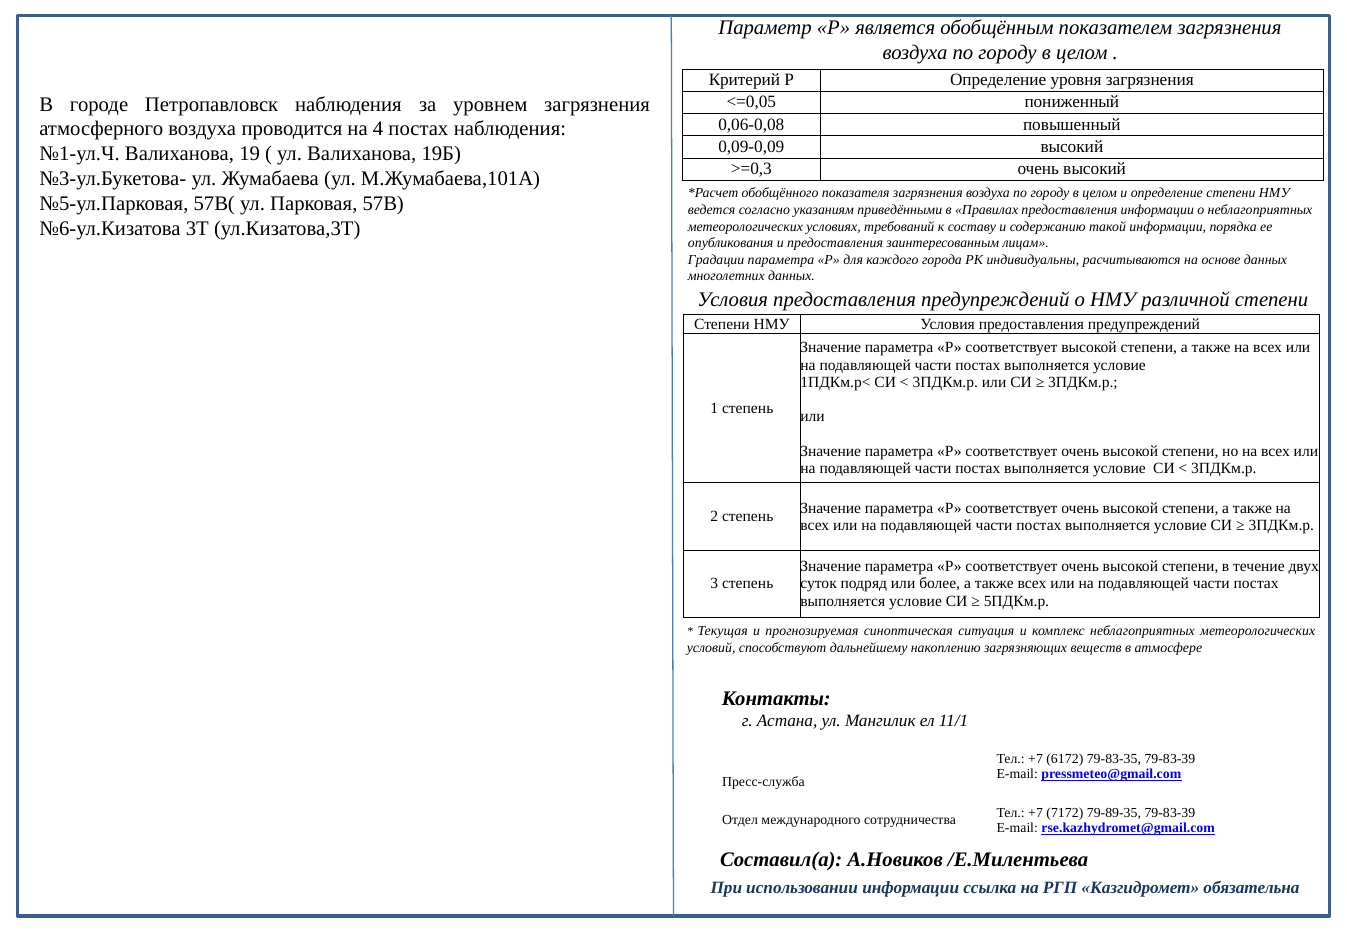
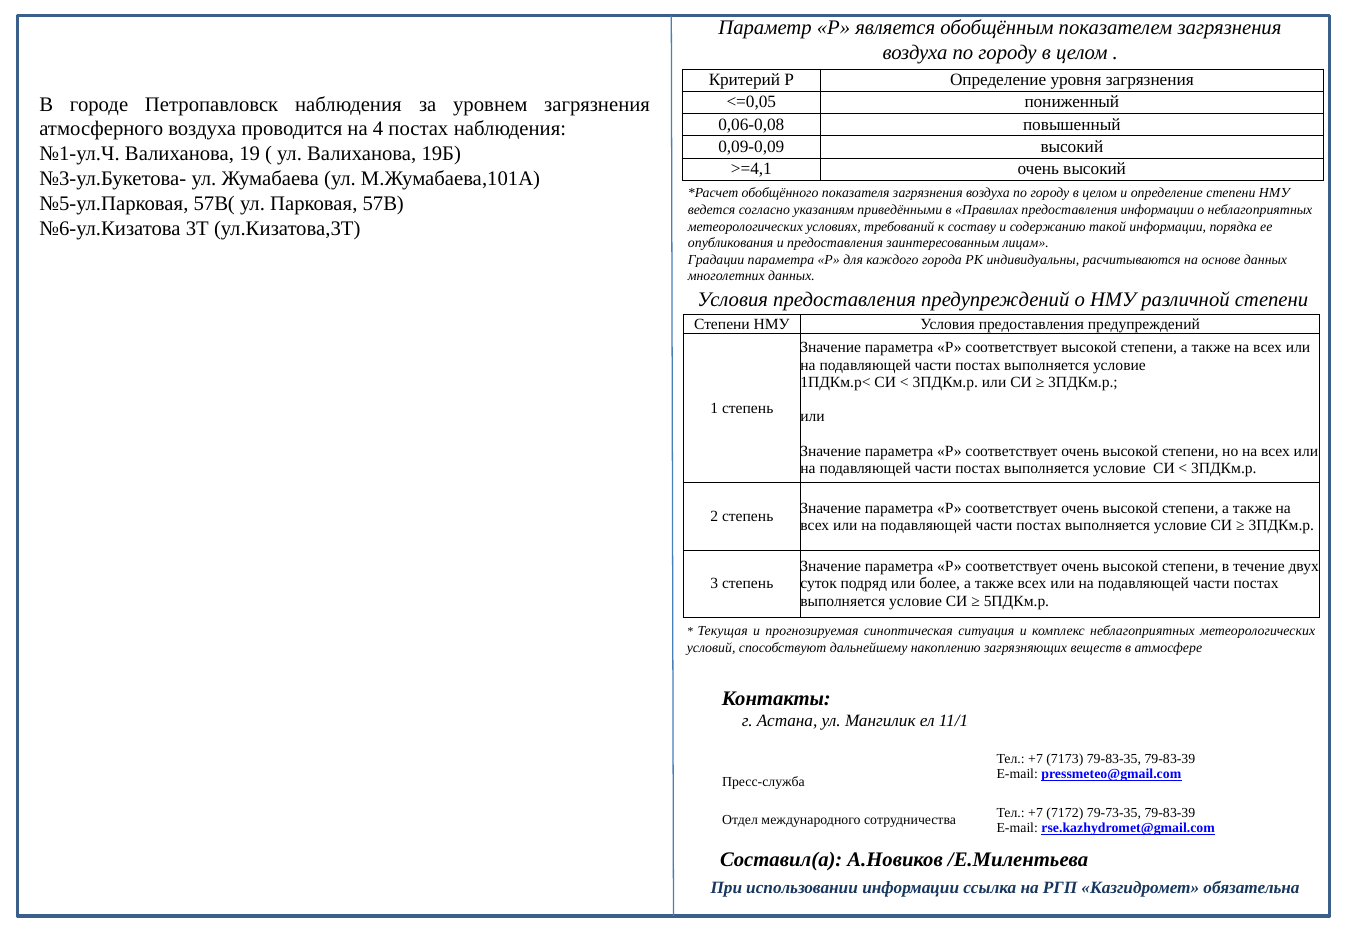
>=0,3: >=0,3 -> >=4,1 (751, 169)
6172: 6172 -> 7173 (1065, 759)
79-89-35: 79-89-35 -> 79-73-35 (1114, 813)
